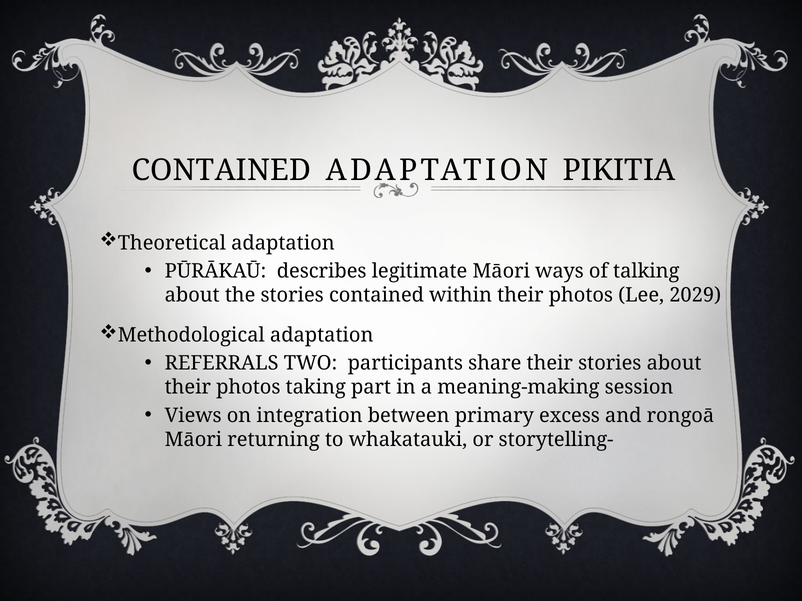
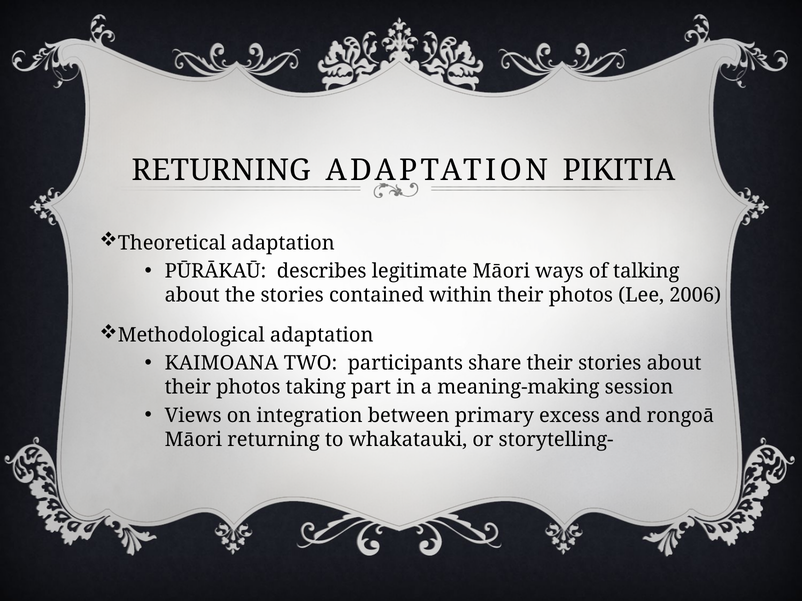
CONTAINED: CONTAINED -> RETURNING (221, 170)
2029: 2029 -> 2006 (695, 295)
REFERRALS: REFERRALS -> KAIMOANA (222, 364)
